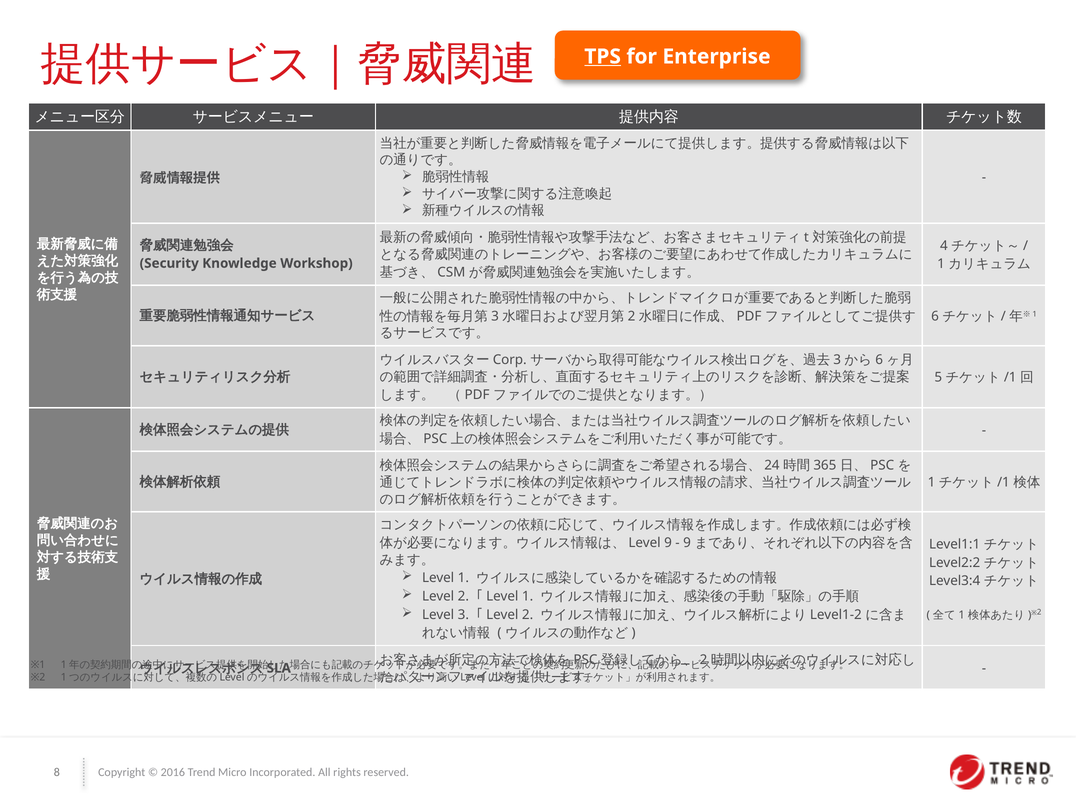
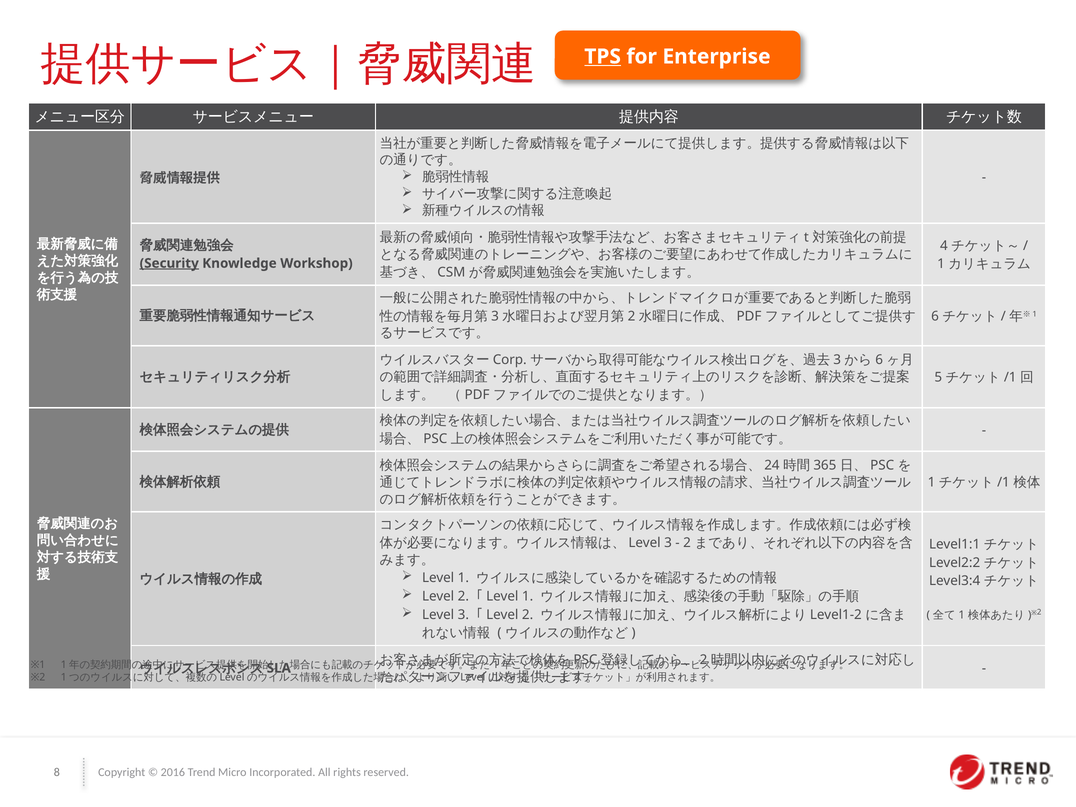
Security underline: none -> present (169, 263)
9: 9 -> 3 (668, 543)
9: 9 -> 2 (687, 543)
